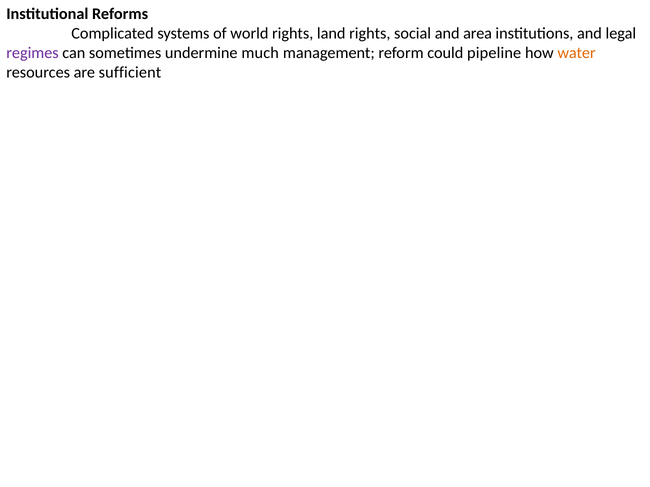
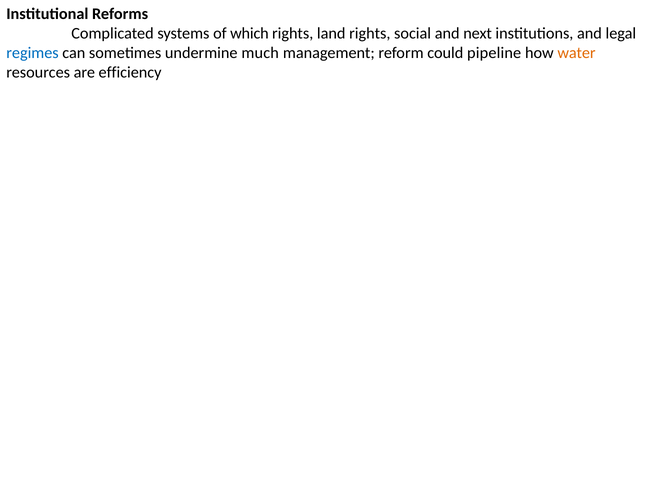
world: world -> which (249, 34)
area: area -> next (478, 34)
regimes colour: purple -> blue (33, 53)
sufficient: sufficient -> efficiency (130, 73)
